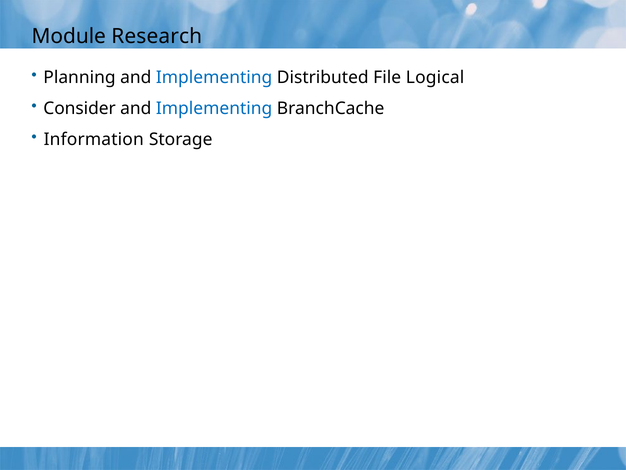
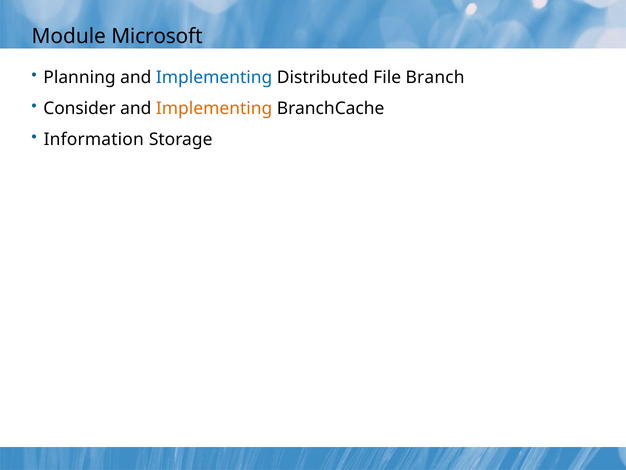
Research: Research -> Microsoft (157, 36)
Logical: Logical -> Branch (435, 77)
Implementing colour: blue -> orange (214, 108)
